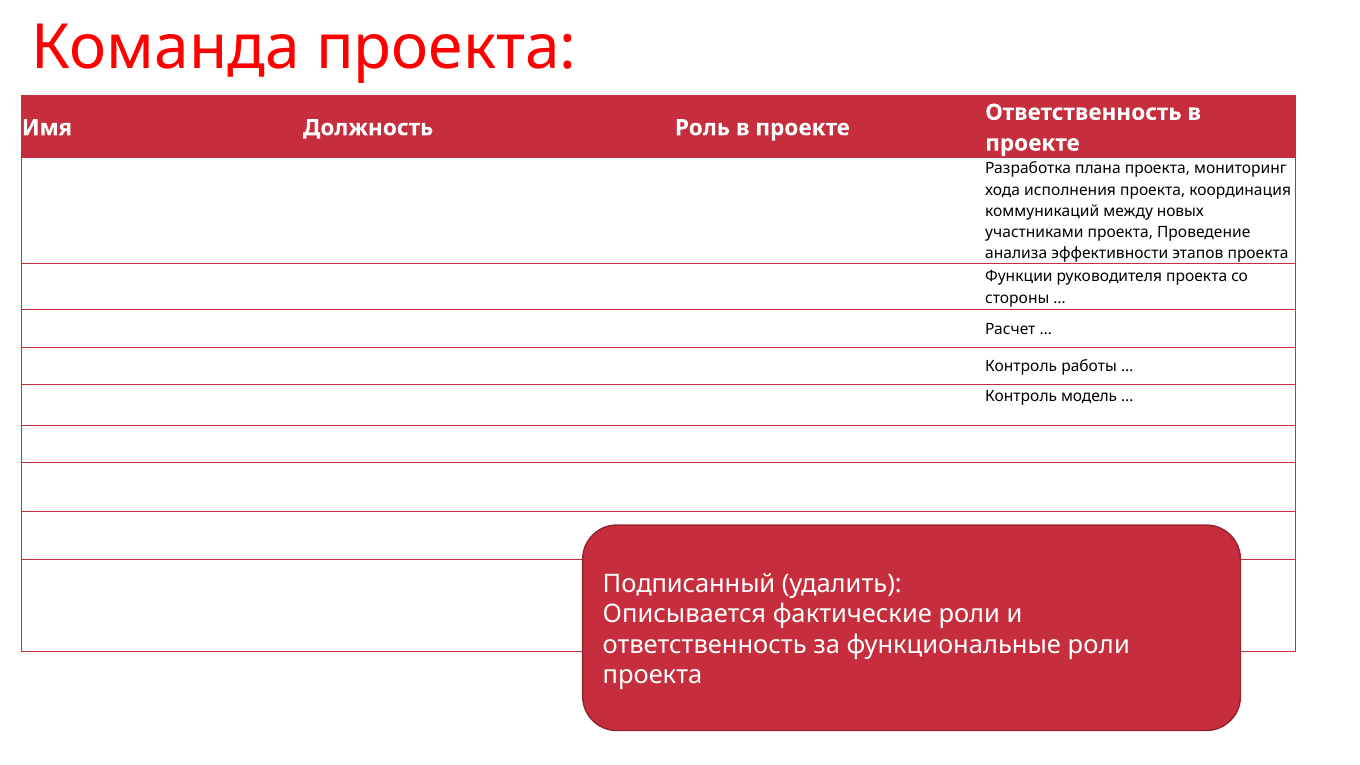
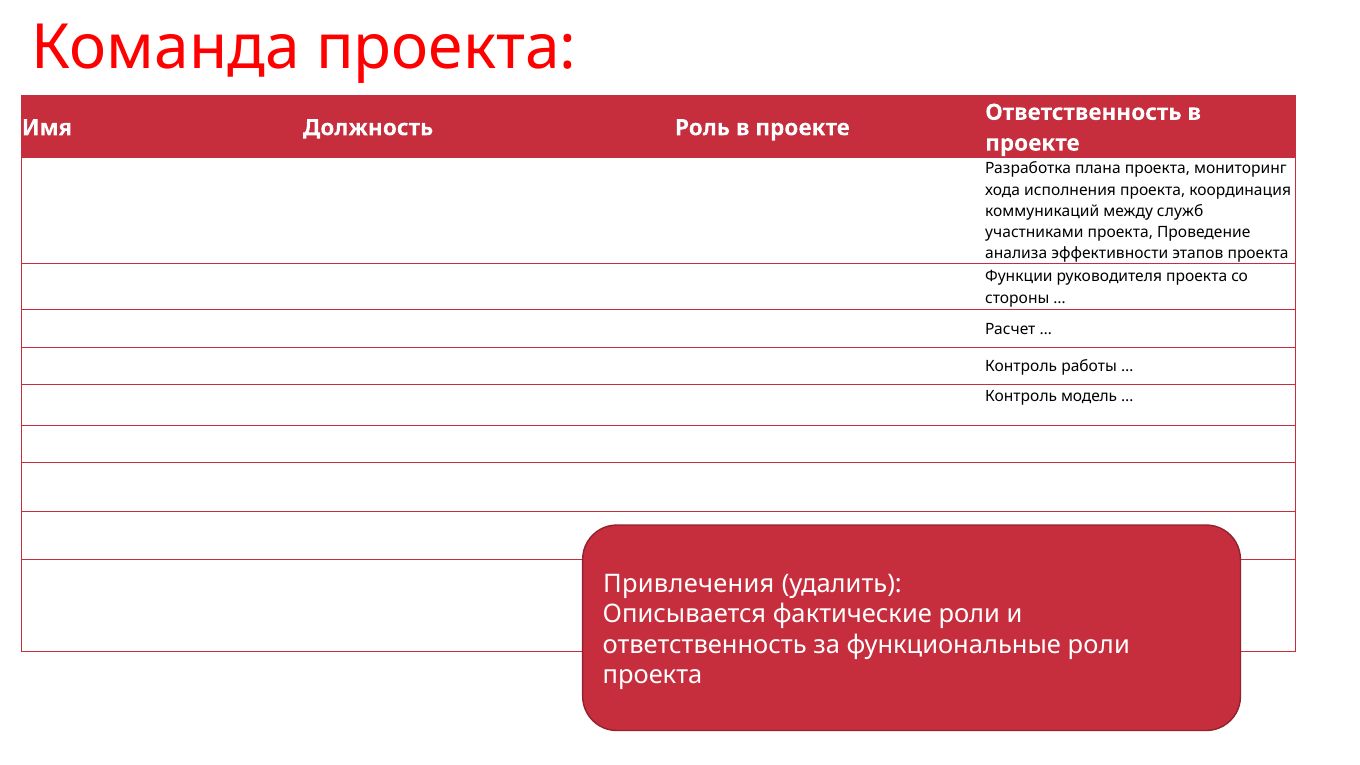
новых: новых -> служб (1180, 211)
Подписанный: Подписанный -> Привлечения (689, 584)
